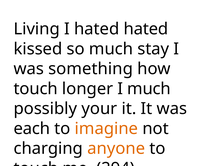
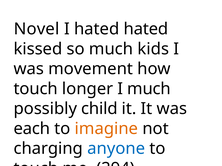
Living: Living -> Novel (37, 29)
stay: stay -> kids (153, 49)
something: something -> movement (91, 69)
your: your -> child (99, 109)
anyone colour: orange -> blue (116, 149)
